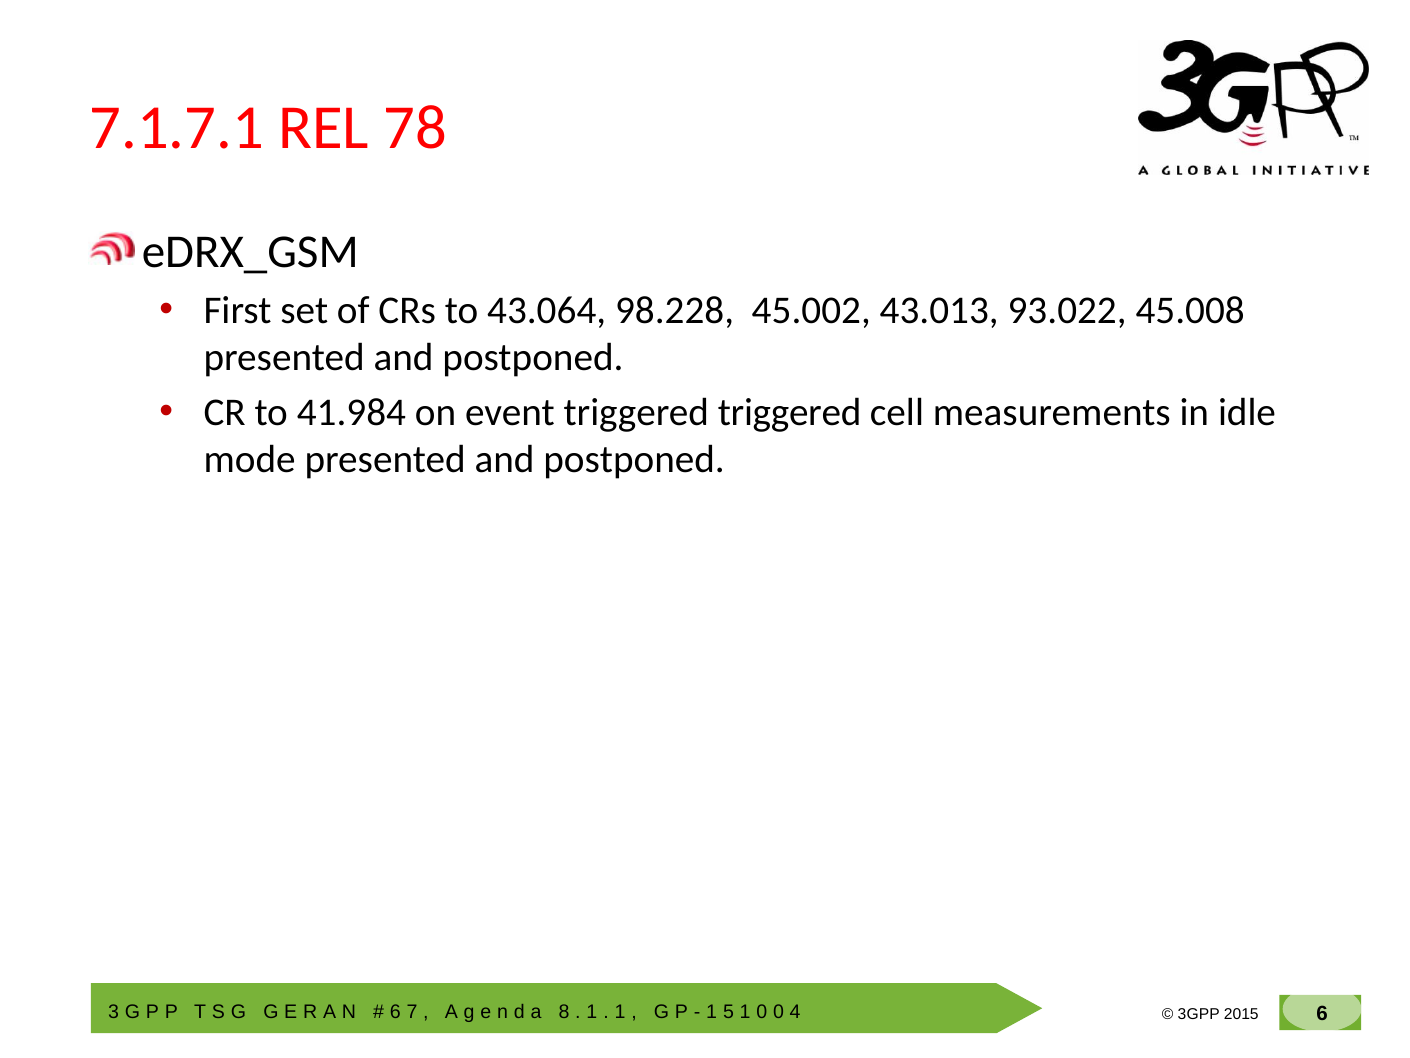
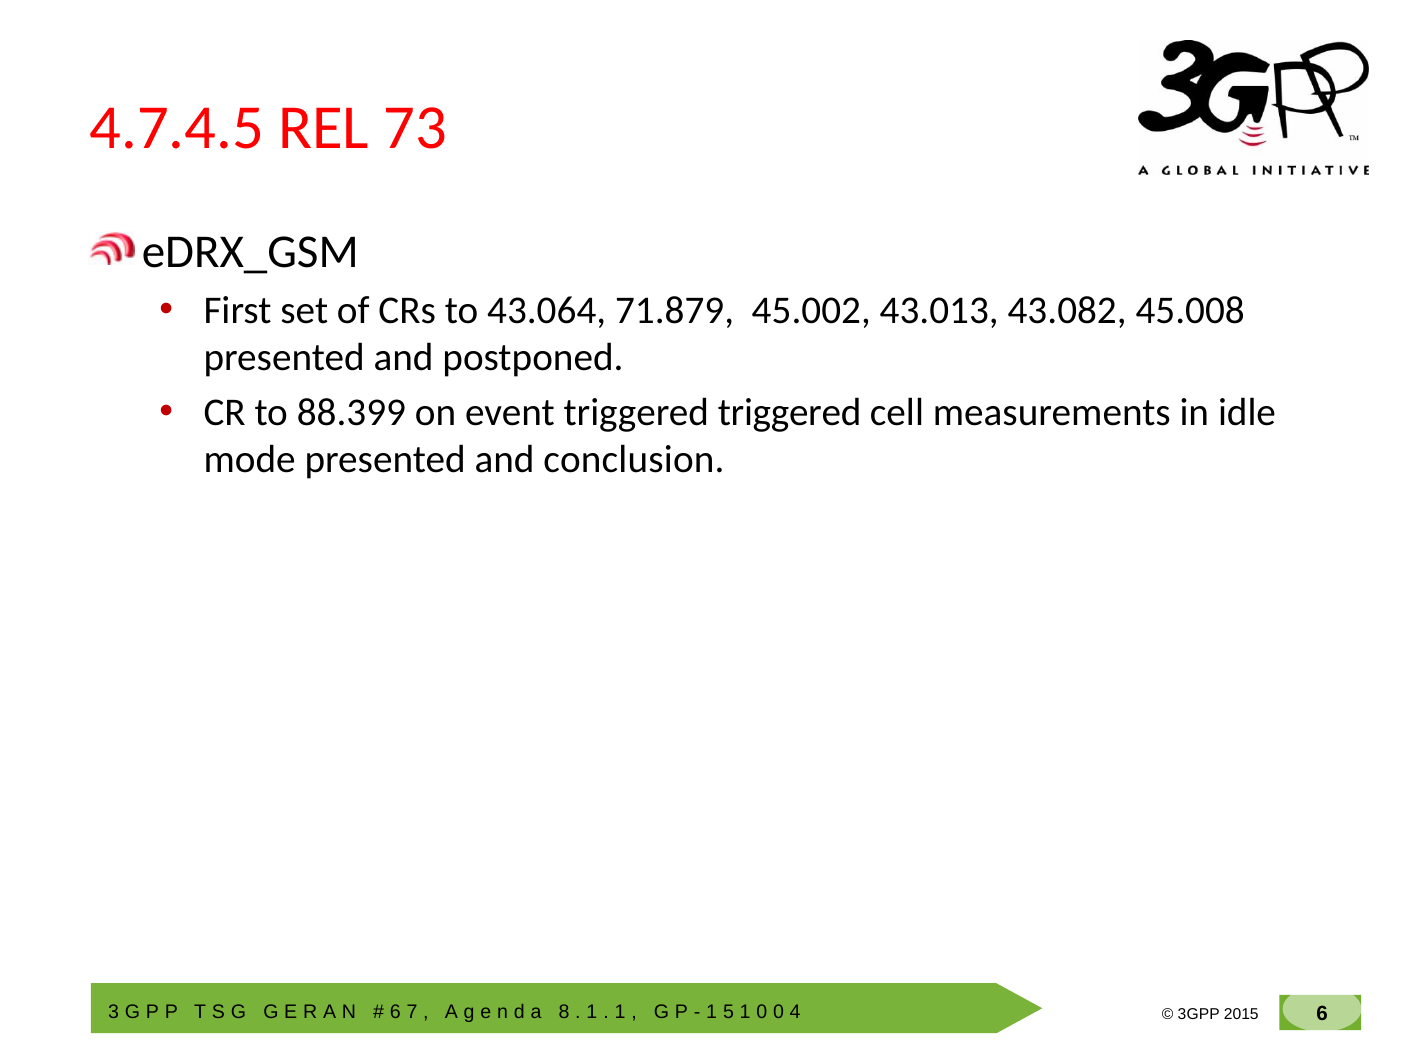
7.1.7.1: 7.1.7.1 -> 4.7.4.5 (177, 128)
78: 78 -> 73 (415, 128)
98.228: 98.228 -> 71.879 (675, 310)
93.022: 93.022 -> 43.082 (1067, 310)
41.984: 41.984 -> 88.399 (351, 412)
mode presented and postponed: postponed -> conclusion (634, 459)
